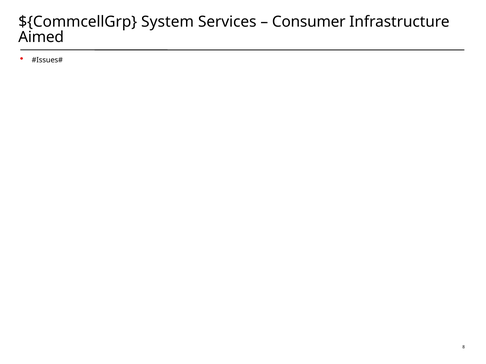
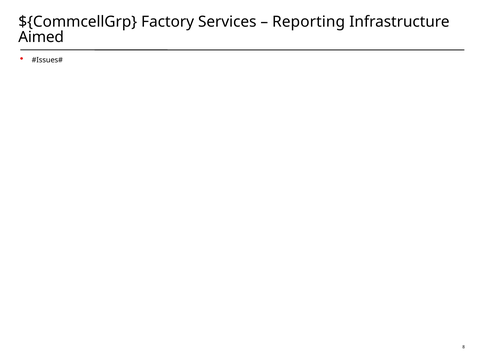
System: System -> Factory (168, 22)
Consumer: Consumer -> Reporting (309, 22)
